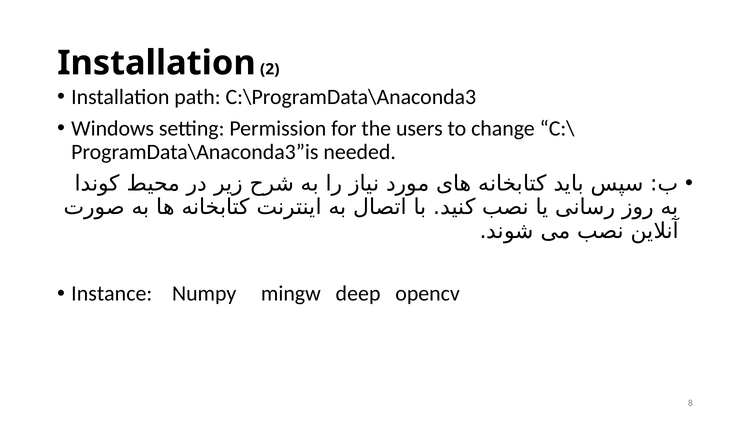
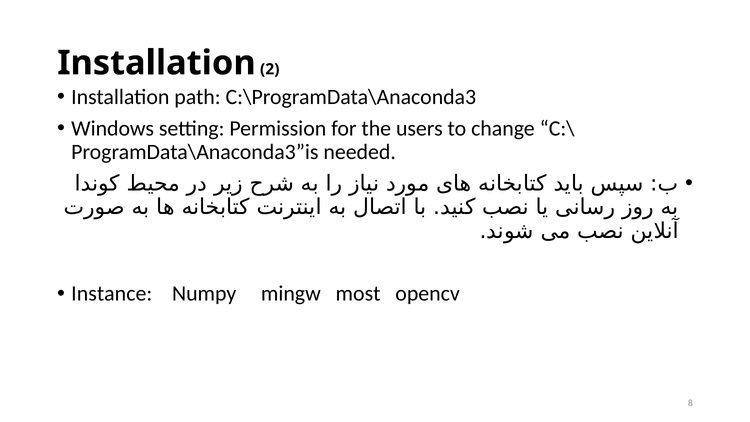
deep: deep -> most (358, 294)
